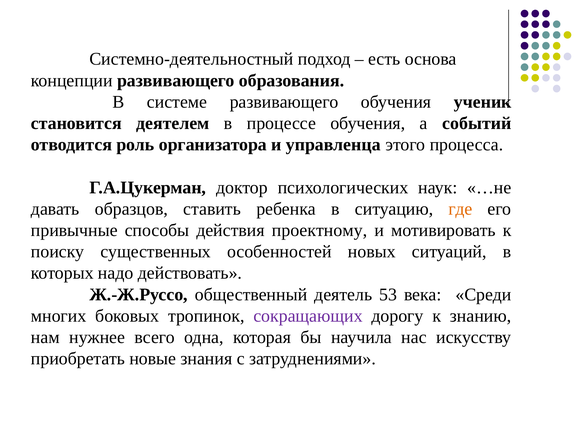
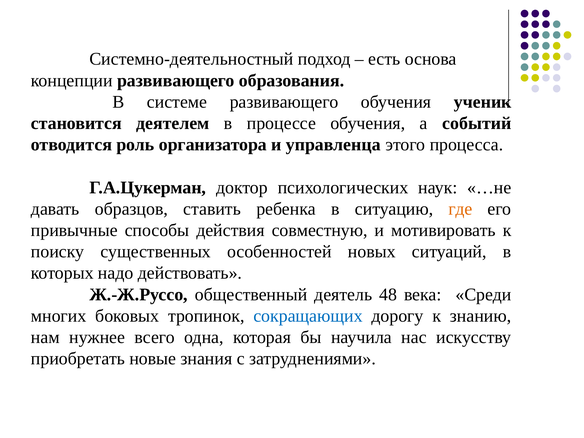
проектному: проектному -> совместную (320, 230)
53: 53 -> 48 (388, 295)
сокращающих colour: purple -> blue (308, 316)
